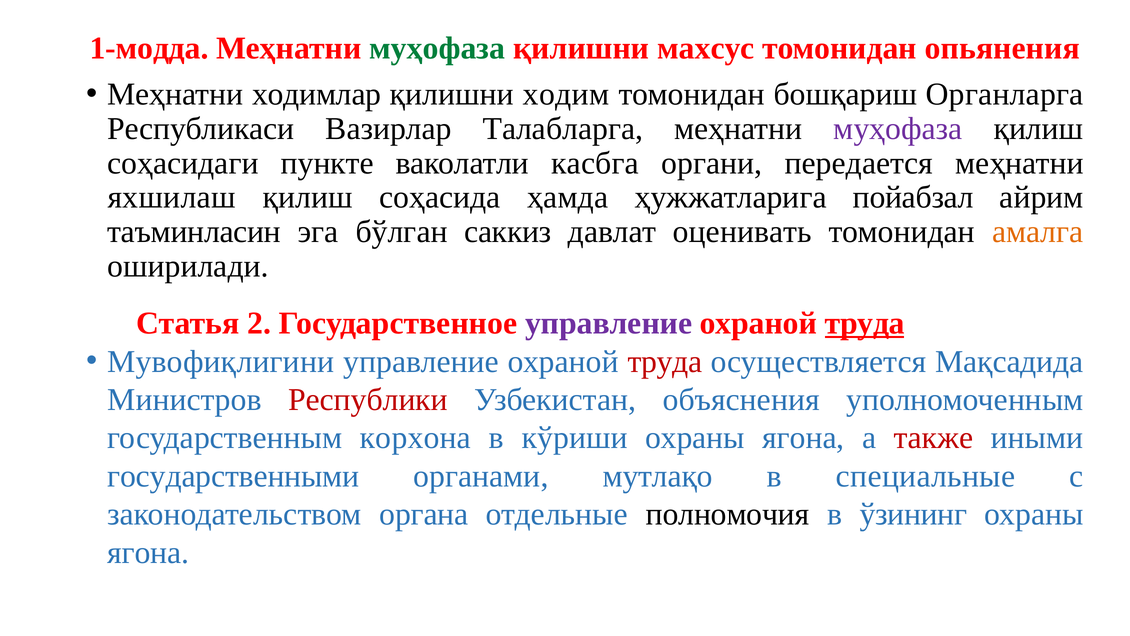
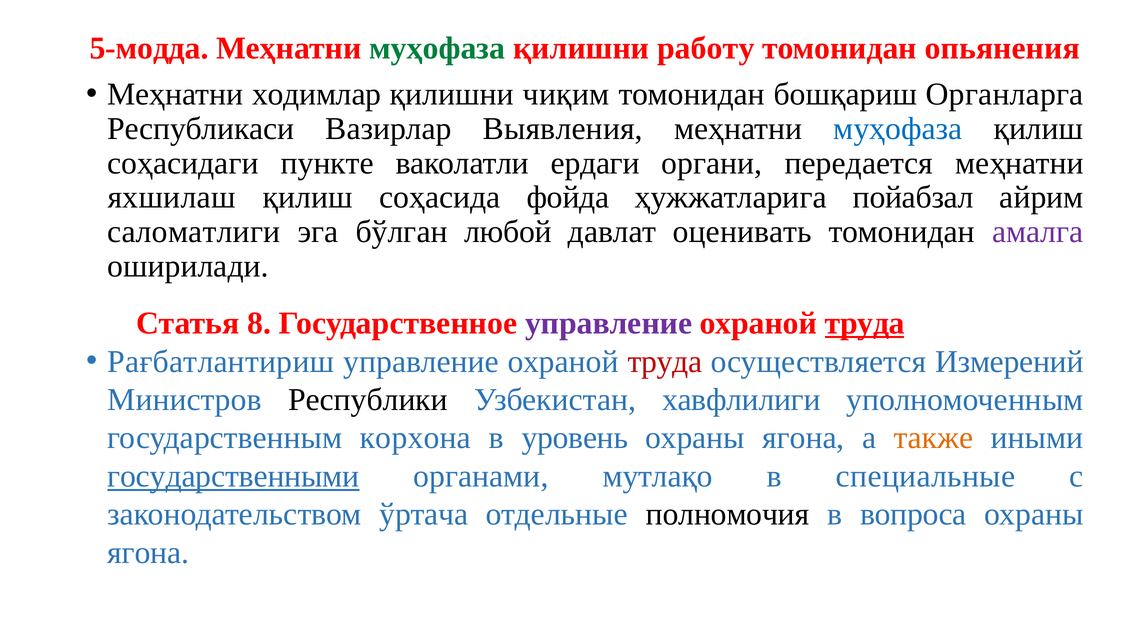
1-модда: 1-модда -> 5-модда (149, 48)
махсус: махсус -> работу (706, 48)
ходим: ходим -> чиқим (566, 94)
Талабларга: Талабларга -> Выявления (563, 129)
муҳофаза colour: purple -> blue (898, 129)
касбга: касбга -> ердаги (595, 163)
ҳамда: ҳамда -> фойда (568, 197)
таъминласин: таъминласин -> саломатлиги (194, 232)
саккиз: саккиз -> любой (508, 232)
амалга colour: orange -> purple (1038, 232)
2: 2 -> 8 (259, 323)
Мувофиқлигини: Мувофиқлигини -> Рағбатлантириш (221, 361)
Мақсадида: Мақсадида -> Измерений (1009, 361)
Республики colour: red -> black (368, 400)
объяснения: объяснения -> хавфлилиги (741, 400)
кўриши: кўриши -> уровень (575, 438)
также colour: red -> orange (934, 438)
государственными underline: none -> present (233, 476)
органа: органа -> ўртача (424, 514)
ўзининг: ўзининг -> вопроса (913, 514)
